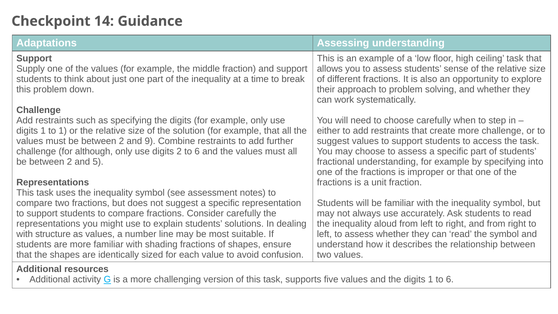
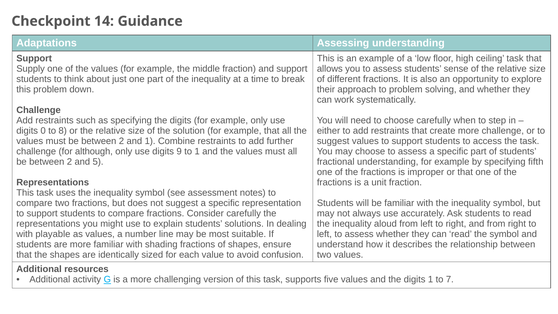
1: 1 -> 0 (43, 131)
to 1: 1 -> 8 (63, 131)
and 9: 9 -> 1 (150, 141)
digits 2: 2 -> 9 (179, 151)
6: 6 -> 1 (197, 151)
into: into -> fifth (536, 162)
structure: structure -> playable (53, 234)
1 to 6: 6 -> 7 (450, 279)
